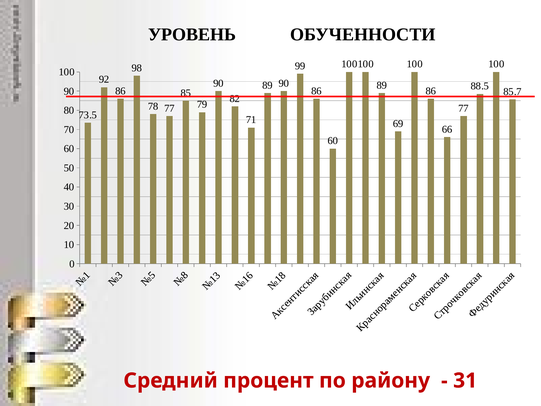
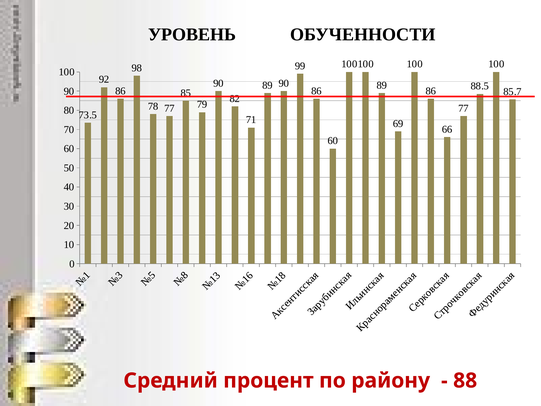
31: 31 -> 88 (465, 380)
